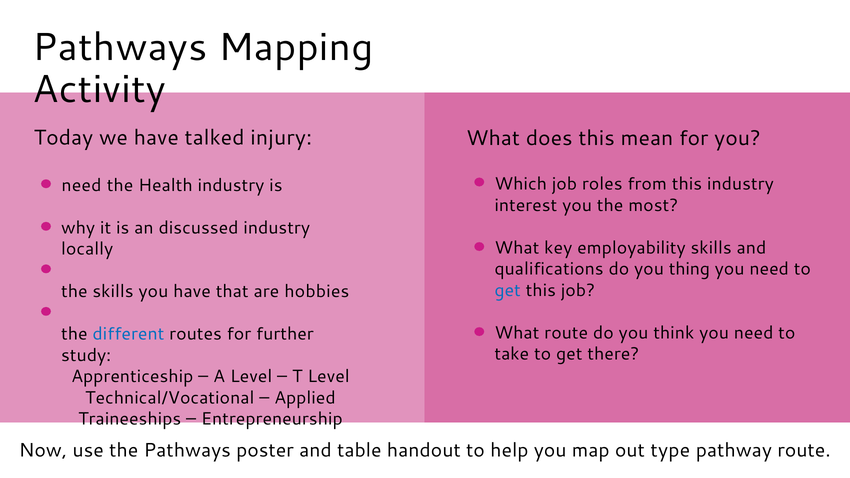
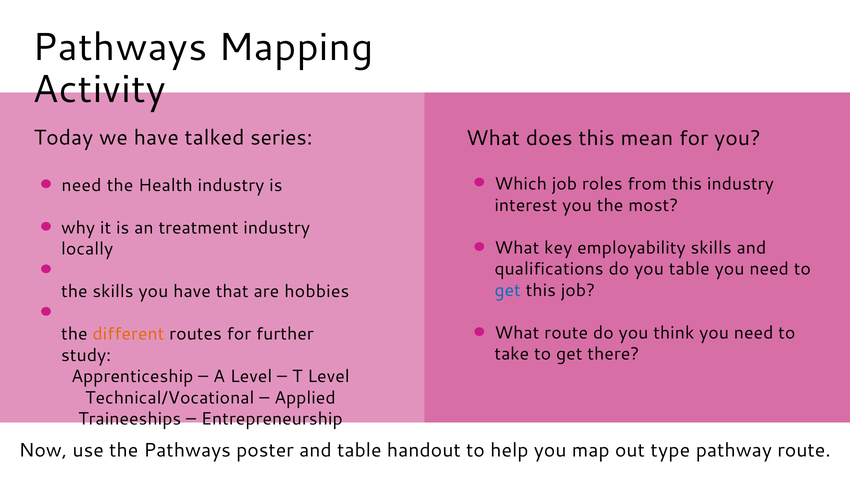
injury: injury -> series (281, 138)
discussed: discussed -> treatment (199, 228)
you thing: thing -> table (689, 269)
different colour: blue -> orange (128, 334)
